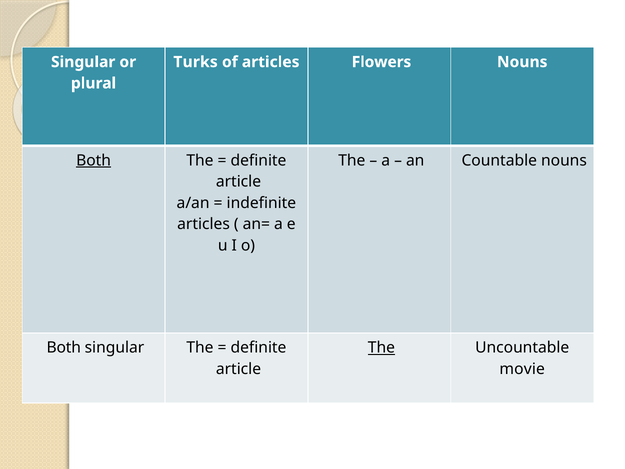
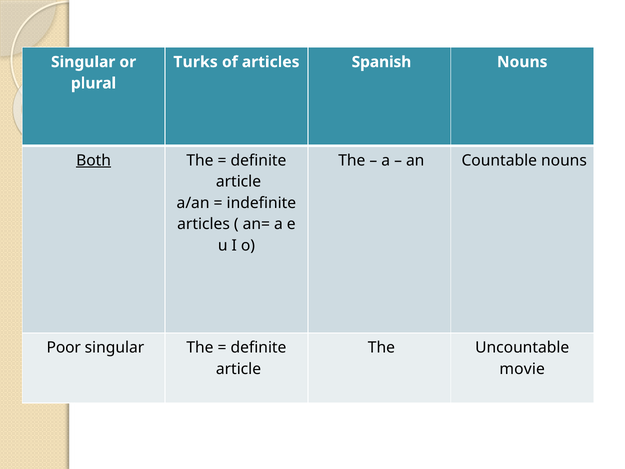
Flowers: Flowers -> Spanish (381, 62)
Both: Both -> Poor (64, 347)
The underline: present -> none (381, 347)
